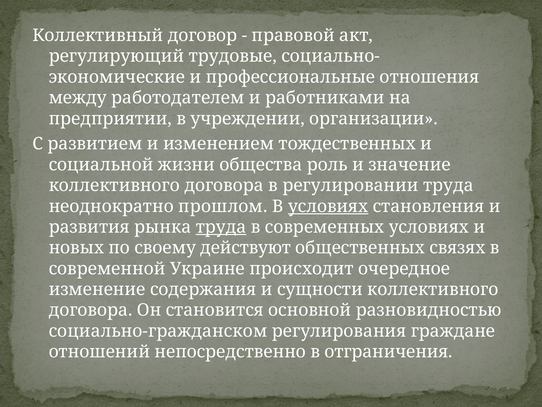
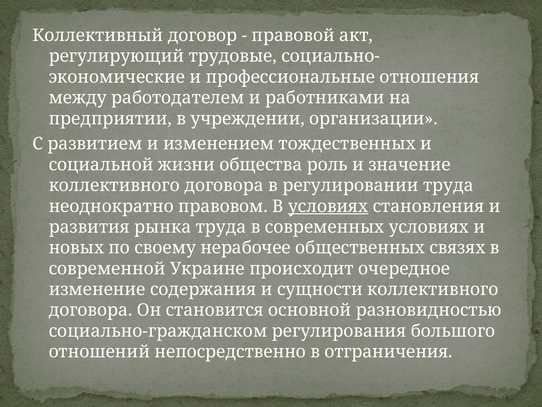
прошлом: прошлом -> правовом (223, 206)
труда underline: present -> none (221, 227)
действуют: действуют -> нерабочее (246, 248)
граждане: граждане -> большого (453, 331)
